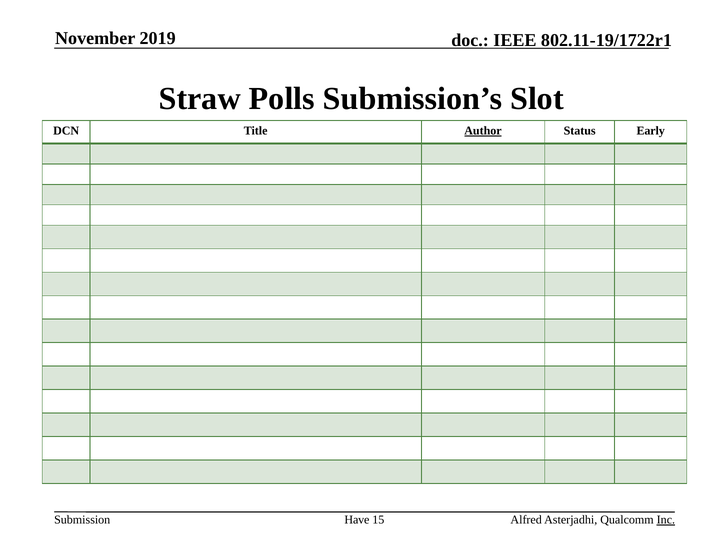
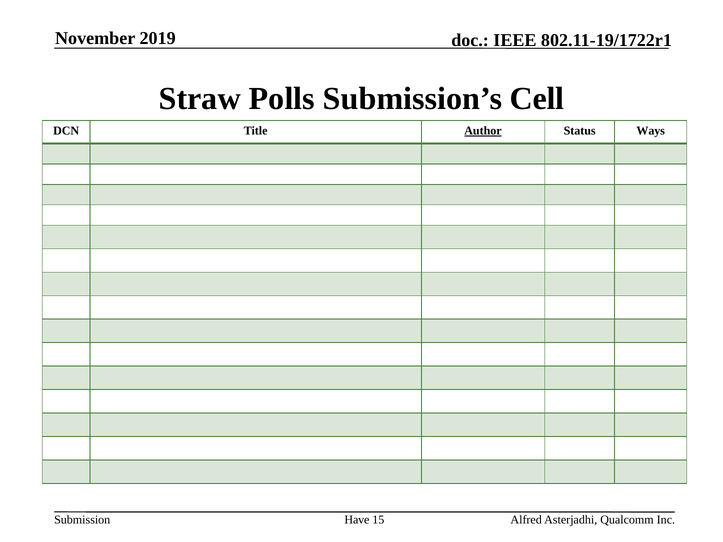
Slot: Slot -> Cell (537, 99)
Early: Early -> Ways (651, 131)
Inc underline: present -> none (666, 520)
